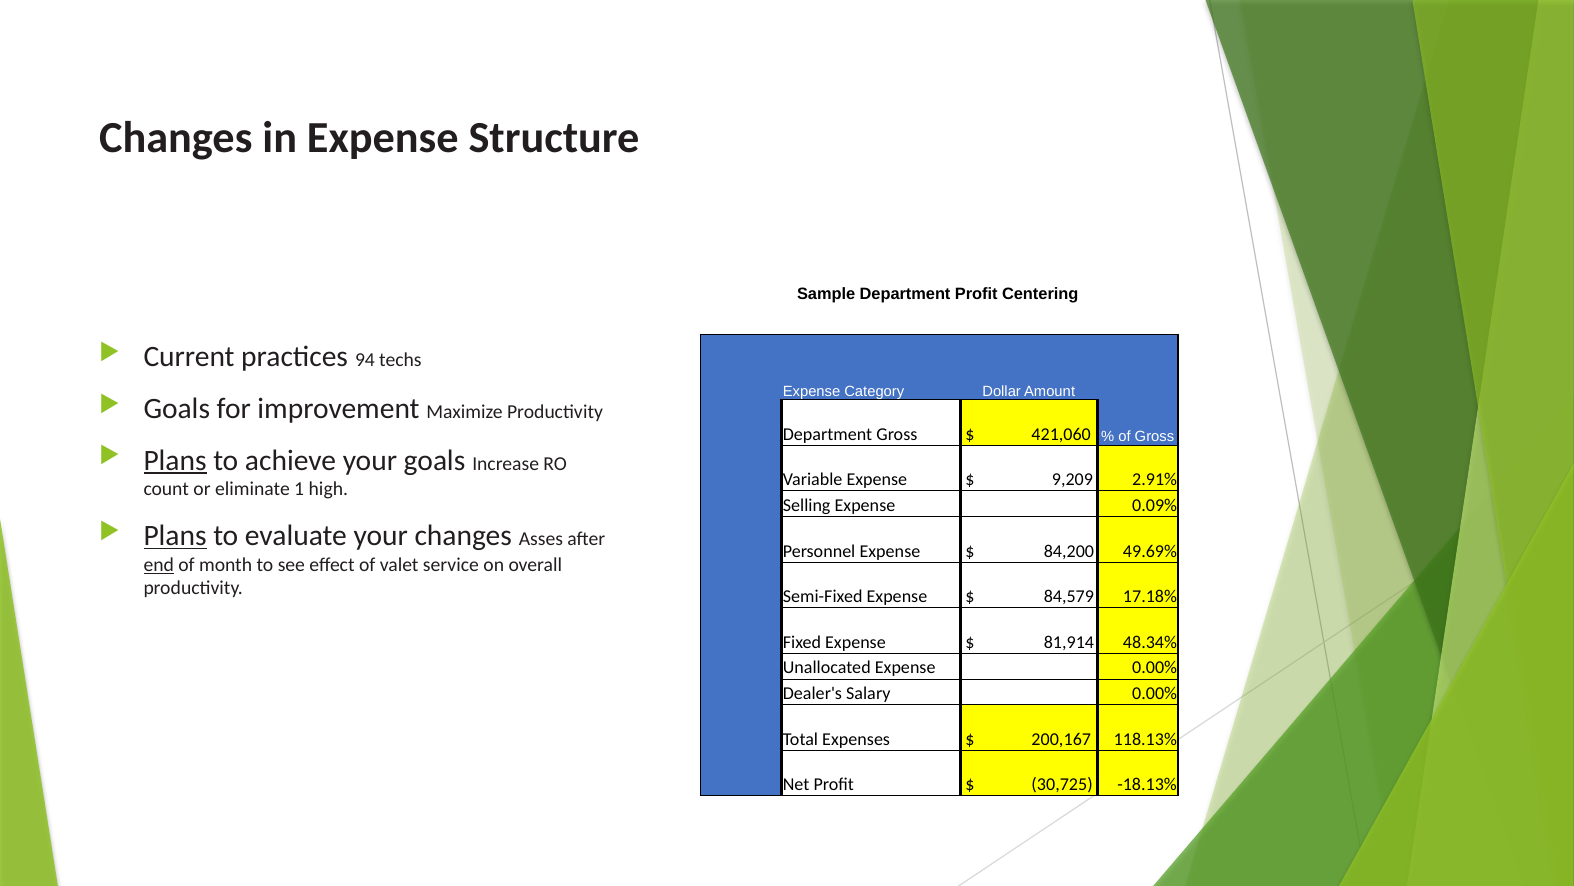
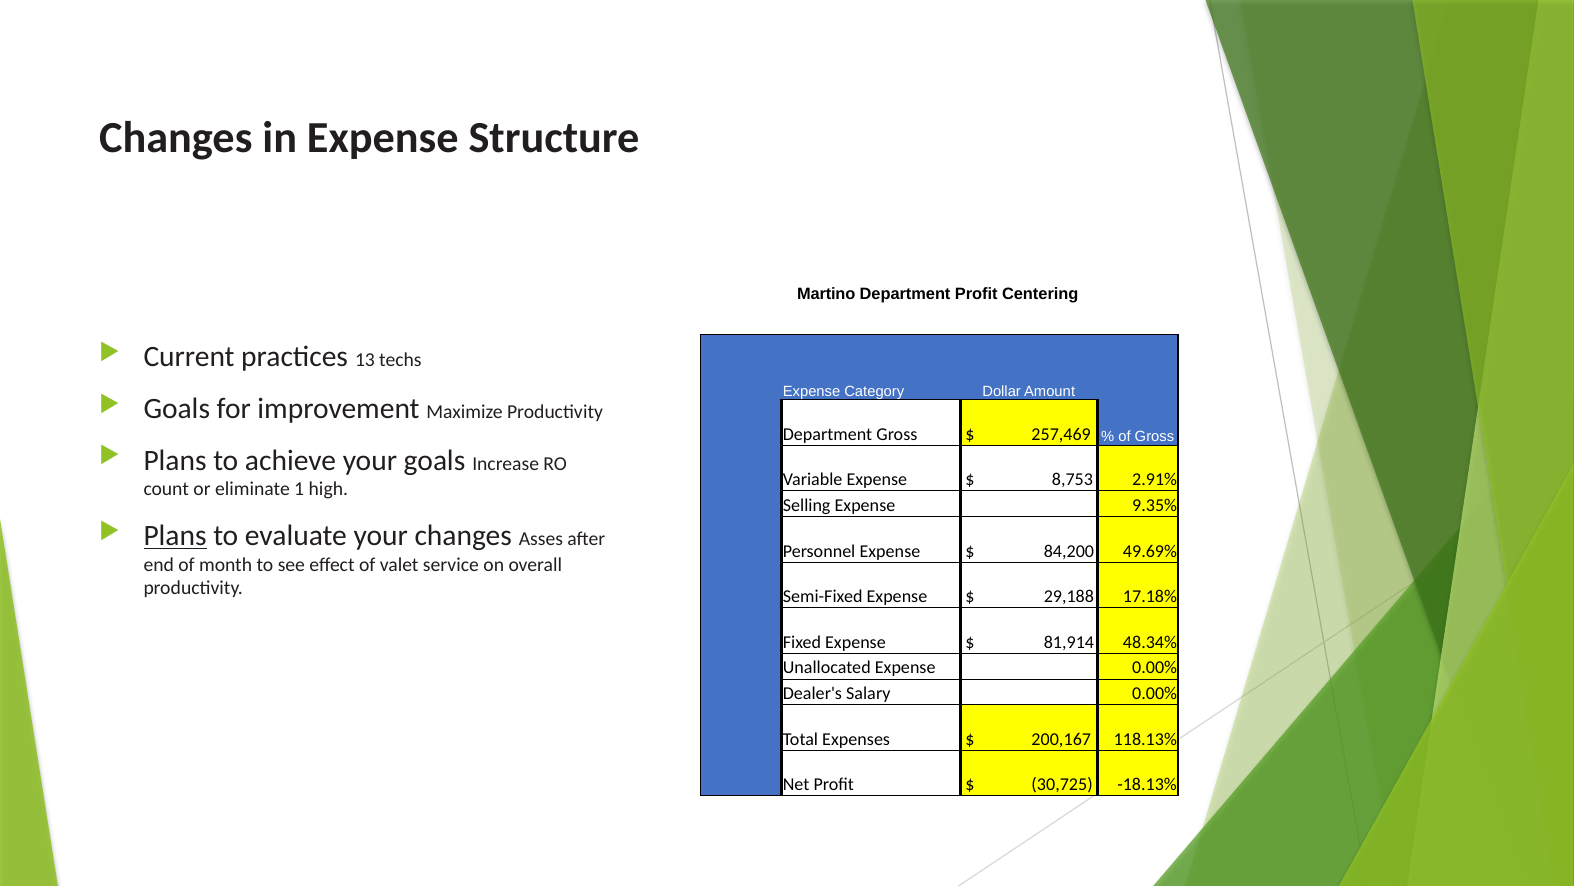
Sample: Sample -> Martino (826, 293)
94: 94 -> 13 (365, 360)
421,060: 421,060 -> 257,469 (1061, 434)
Plans underline: present -> none (175, 460)
9,209: 9,209 -> 8,753 (1072, 479)
0.09%: 0.09% -> 9.35% (1155, 505)
end underline: present -> none (159, 564)
84,579: 84,579 -> 29,188 (1069, 596)
